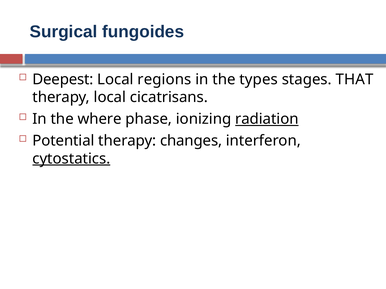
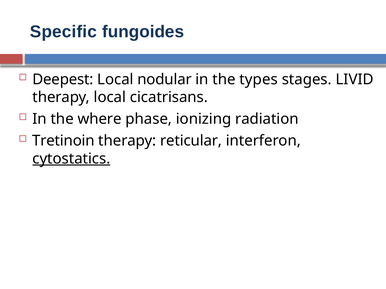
Surgical: Surgical -> Specific (63, 32)
regions: regions -> nodular (165, 79)
THAT: THAT -> LIVID (355, 79)
radiation underline: present -> none (267, 119)
Potential: Potential -> Tretinoin (63, 141)
changes: changes -> reticular (191, 141)
